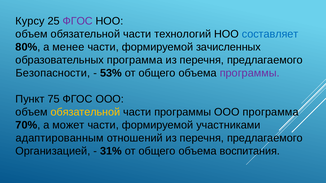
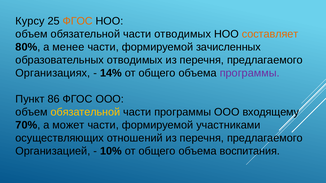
ФГОС colour: purple -> orange (78, 21)
части технологий: технологий -> отводимых (183, 34)
составляет colour: blue -> orange (270, 34)
образовательных программа: программа -> отводимых (135, 60)
Безопасности: Безопасности -> Организациях (53, 73)
53%: 53% -> 14% (111, 73)
75: 75 -> 86 (54, 99)
ООО программа: программа -> входящему (271, 112)
адаптированным: адаптированным -> осуществляющих (60, 138)
31%: 31% -> 10% (111, 151)
